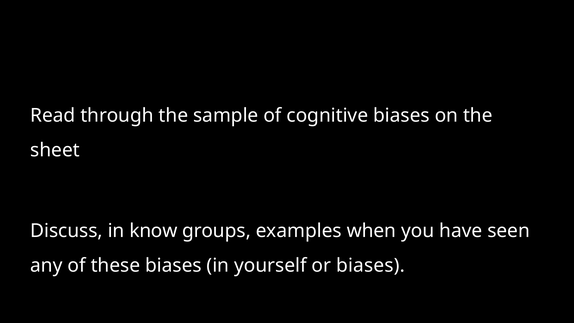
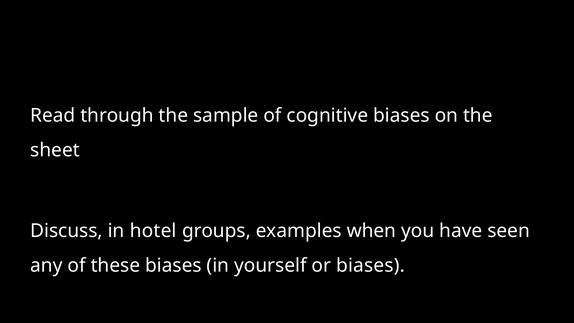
know: know -> hotel (153, 231)
